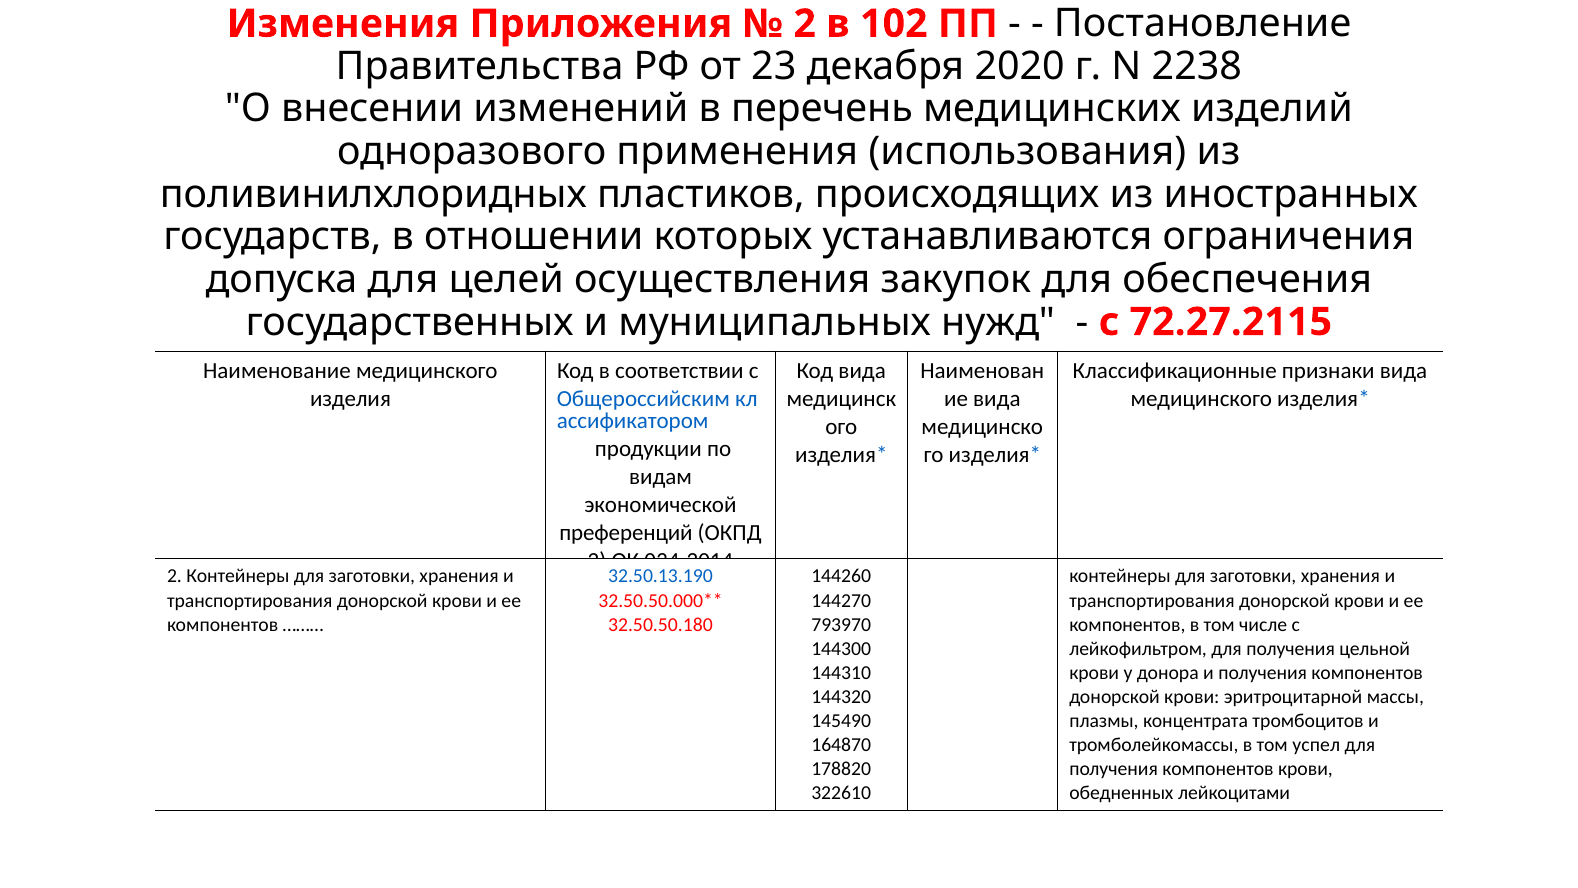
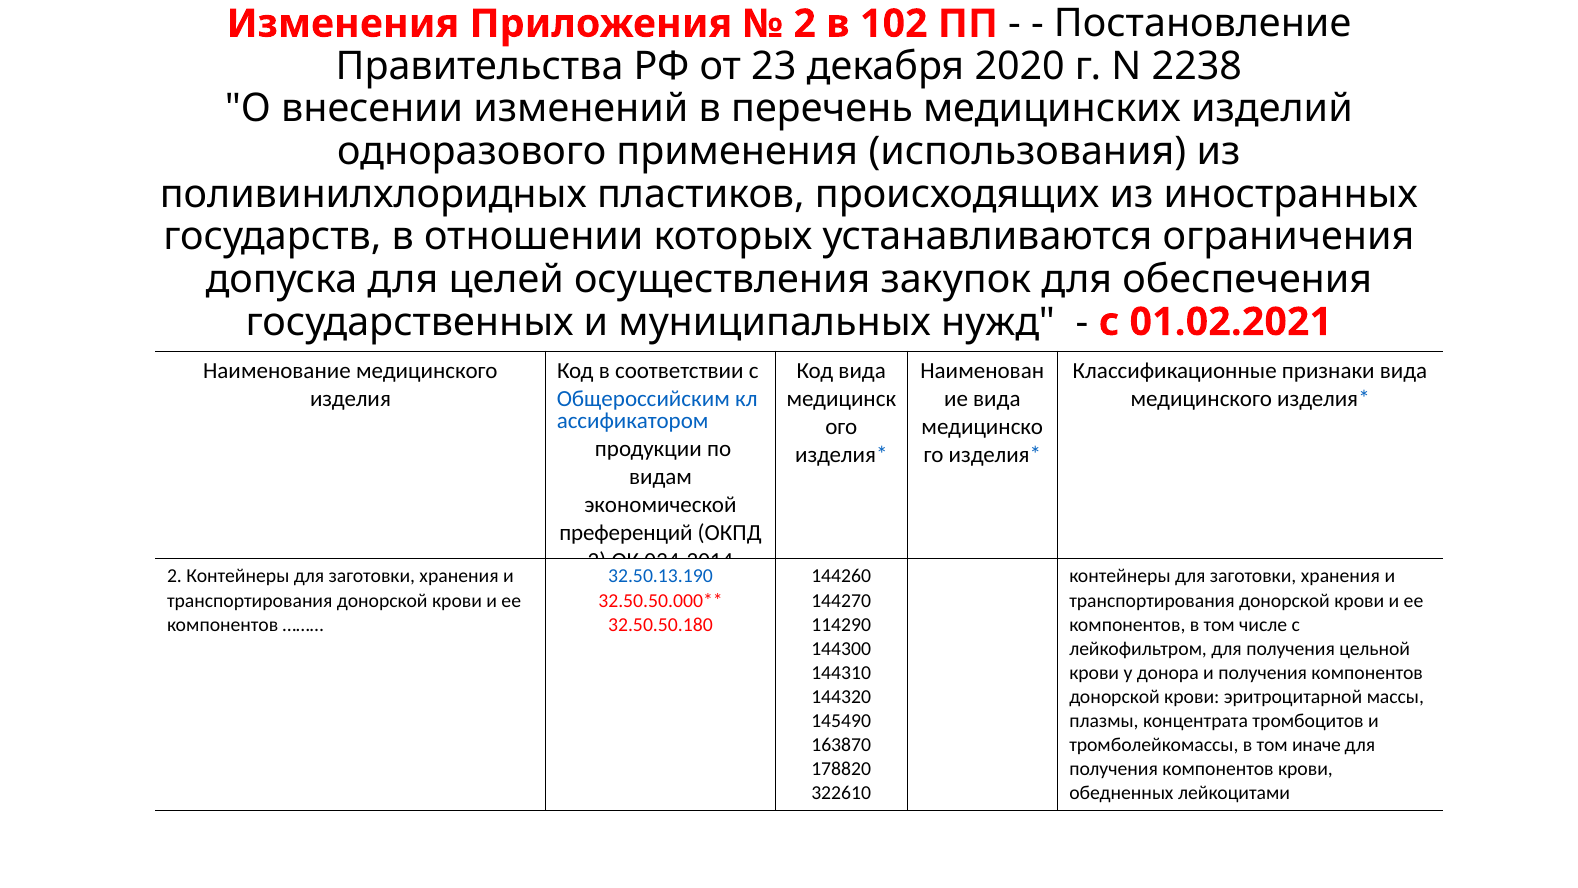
72.27.2115: 72.27.2115 -> 01.02.2021 (1231, 322)
793970: 793970 -> 114290 (841, 624)
164870: 164870 -> 163870 (841, 744)
успел: успел -> иначе (1316, 744)
